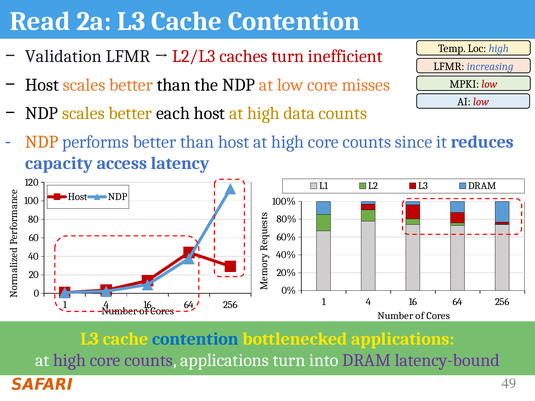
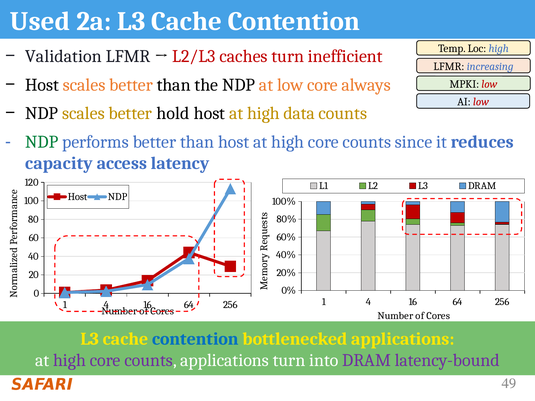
Read: Read -> Used (40, 21)
misses: misses -> always (366, 85)
each: each -> hold (173, 113)
NDP colour: orange -> green (42, 142)
